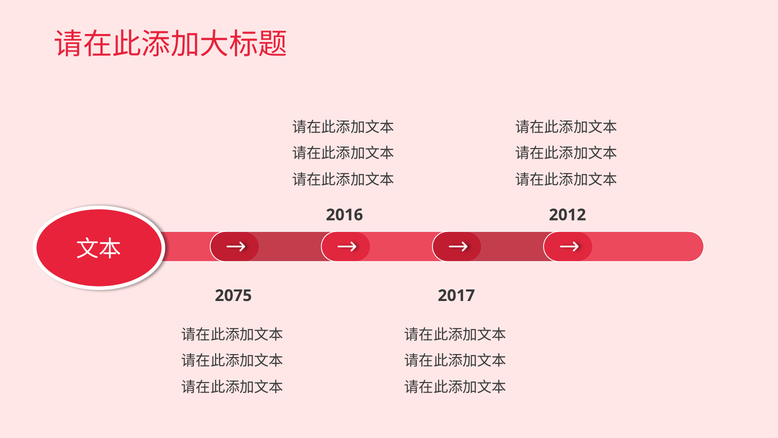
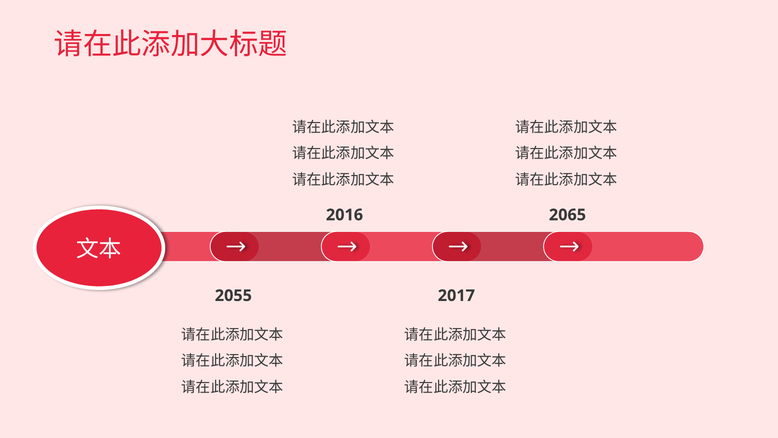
2012: 2012 -> 2065 (567, 215)
2075: 2075 -> 2055 (233, 295)
